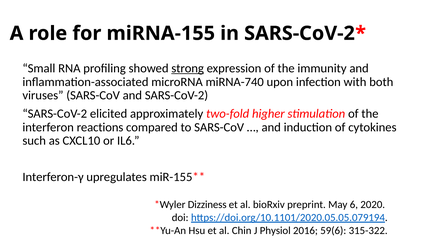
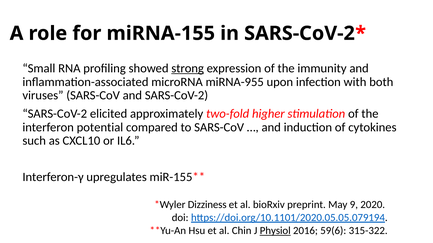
miRNA-740: miRNA-740 -> miRNA-955 (235, 82)
reactions: reactions -> potential (100, 127)
6: 6 -> 9 (354, 205)
Physiol underline: none -> present (275, 231)
